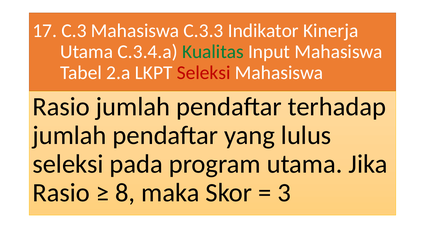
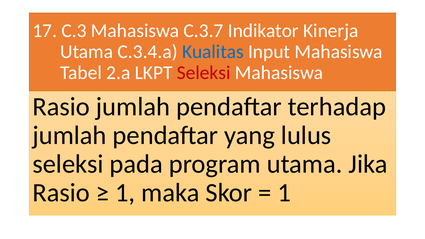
C.3.3: C.3.3 -> C.3.7 (203, 31)
Kualitas colour: green -> blue (213, 52)
8: 8 -> 1 (125, 193)
3: 3 -> 1 (284, 193)
